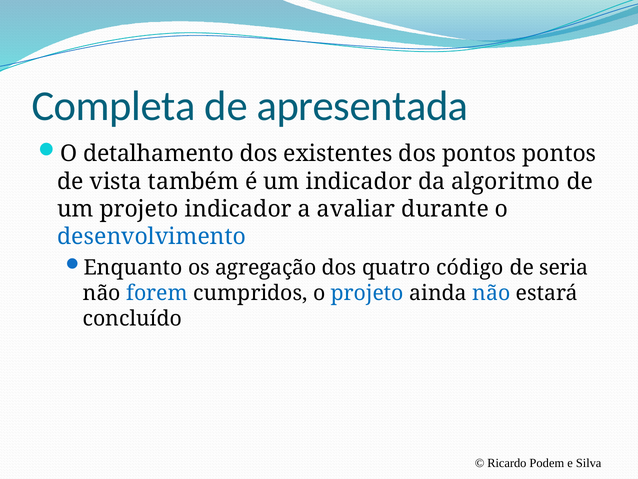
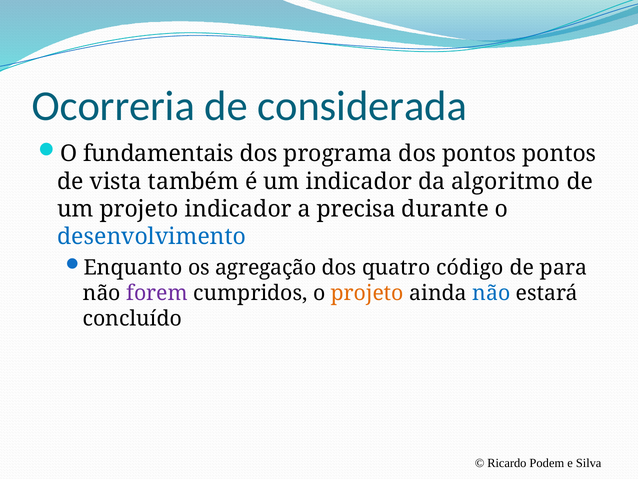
Completa: Completa -> Ocorreria (113, 106)
apresentada: apresentada -> considerada (362, 106)
detalhamento: detalhamento -> fundamentais (158, 154)
existentes: existentes -> programa (338, 154)
avaliar: avaliar -> precisa (356, 209)
seria: seria -> para (564, 267)
forem colour: blue -> purple (157, 293)
projeto colour: blue -> orange (367, 293)
